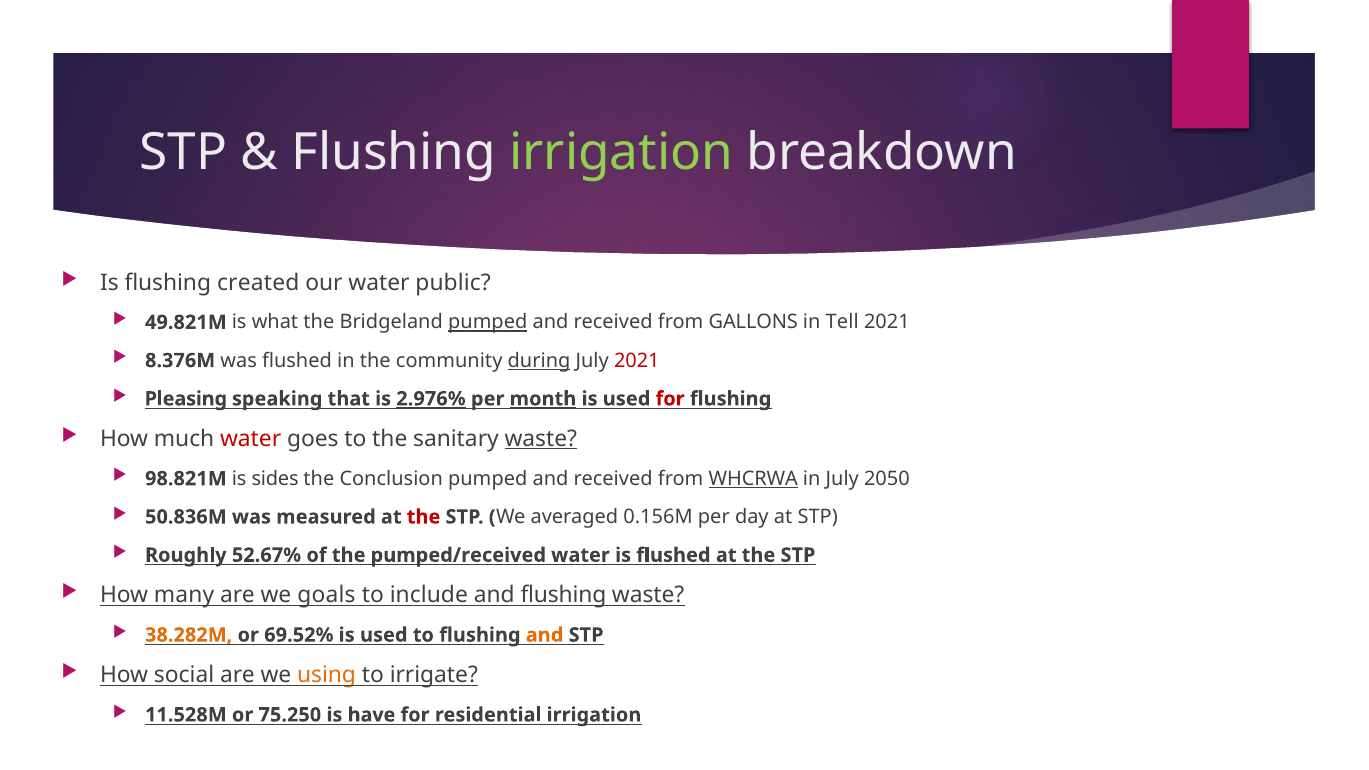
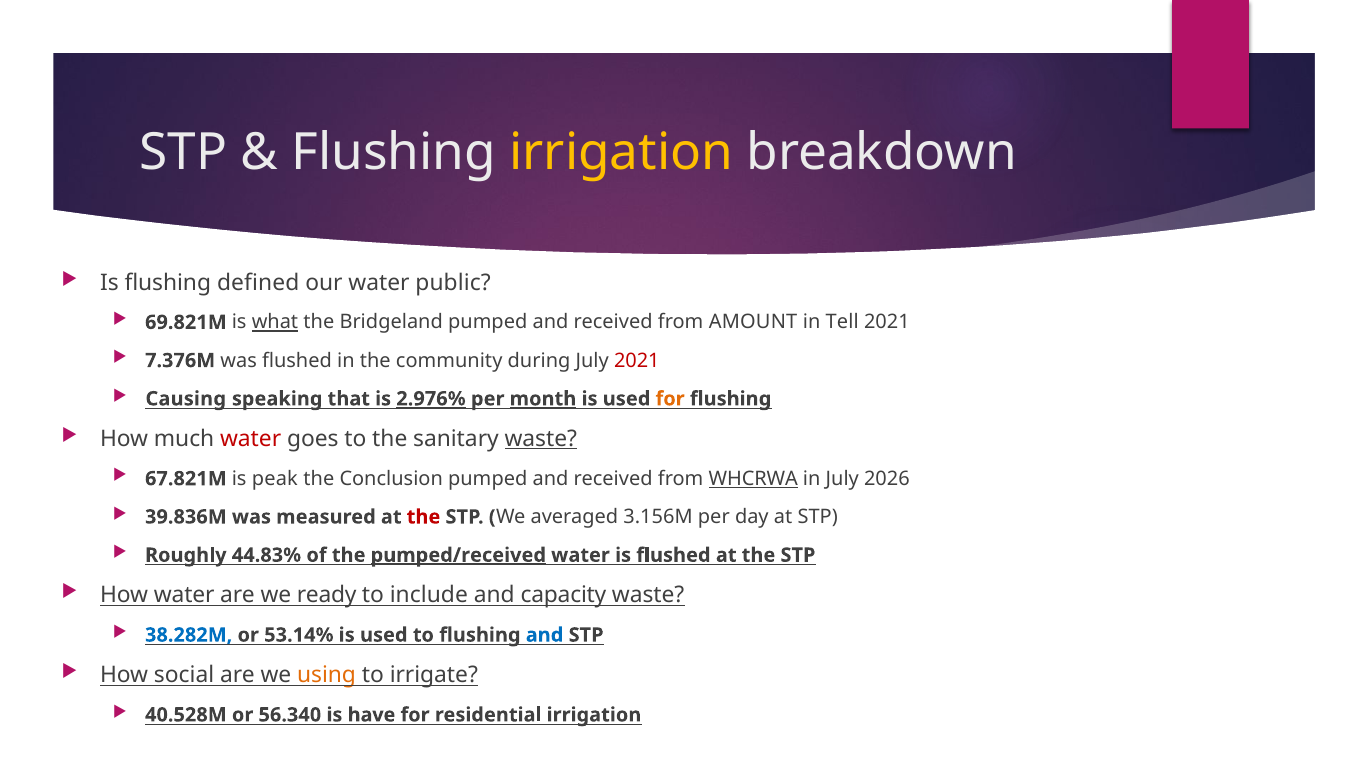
irrigation colour: light green -> yellow (621, 153)
created: created -> defined (258, 283)
49.821M: 49.821M -> 69.821M (186, 322)
what underline: none -> present (275, 322)
pumped underline: present -> none (488, 322)
GALLONS: GALLONS -> AMOUNT (753, 322)
8.376M: 8.376M -> 7.376M (180, 361)
during underline: present -> none (539, 361)
Pleasing: Pleasing -> Causing (186, 399)
for colour: red -> orange (670, 399)
98.821M: 98.821M -> 67.821M (186, 479)
sides: sides -> peak (275, 479)
2050: 2050 -> 2026 (887, 479)
50.836M: 50.836M -> 39.836M (186, 517)
0.156M: 0.156M -> 3.156M (658, 517)
52.67%: 52.67% -> 44.83% (267, 555)
pumped/received underline: none -> present (458, 555)
How many: many -> water (184, 595)
goals: goals -> ready (327, 595)
and flushing: flushing -> capacity (563, 595)
38.282M colour: orange -> blue (189, 635)
69.52%: 69.52% -> 53.14% (299, 635)
and colour: orange -> blue (545, 635)
11.528M: 11.528M -> 40.528M (186, 715)
75.250: 75.250 -> 56.340 (290, 715)
